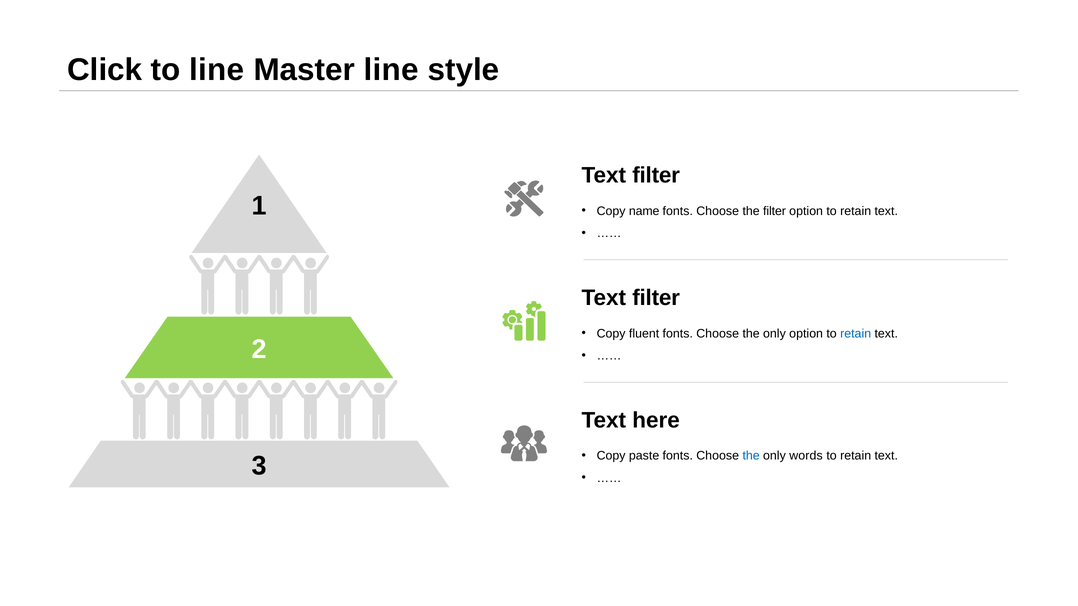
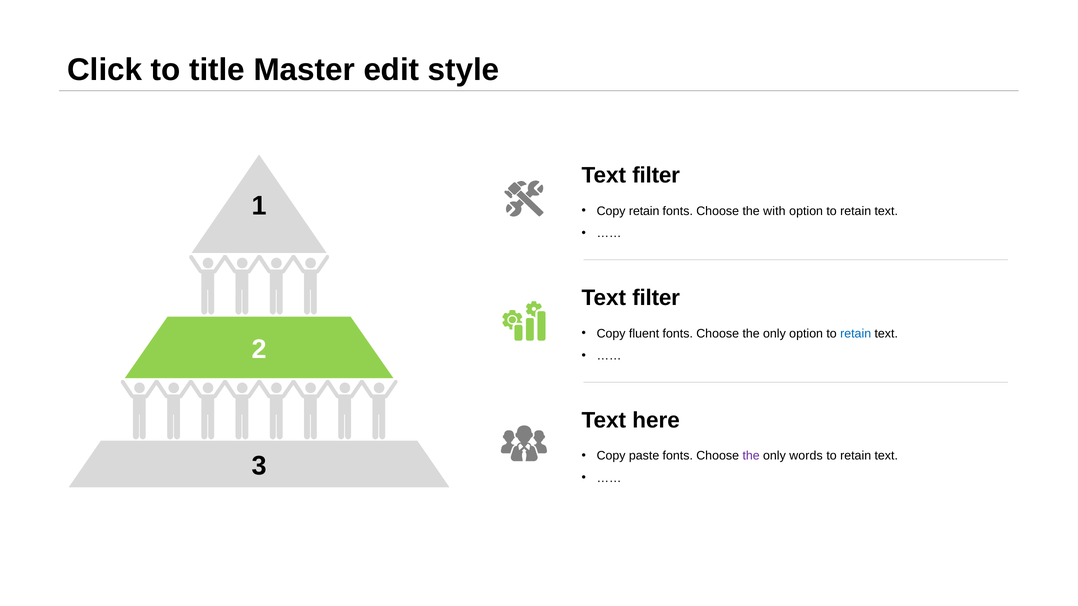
to line: line -> title (217, 70)
Master line: line -> edit (391, 70)
Copy name: name -> retain (644, 211)
the filter: filter -> with (774, 211)
the colour: blue -> purple (751, 456)
